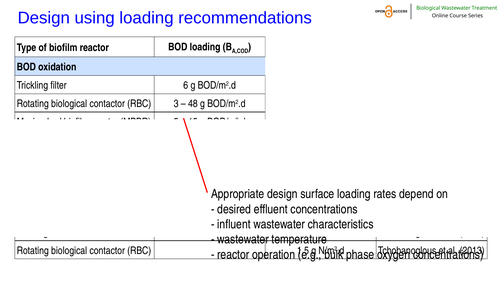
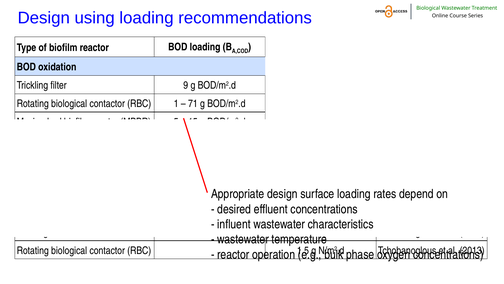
6: 6 -> 9 (186, 85)
3: 3 -> 1 (176, 104)
48: 48 -> 71 (193, 104)
